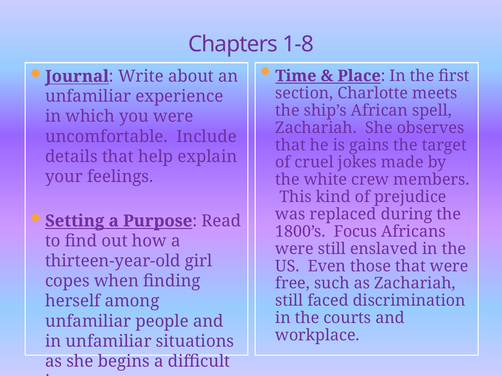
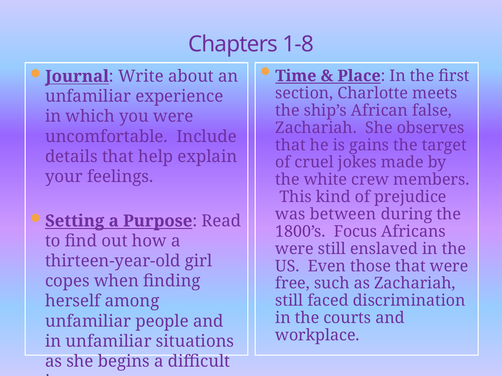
spell: spell -> false (432, 111)
replaced: replaced -> between (343, 215)
